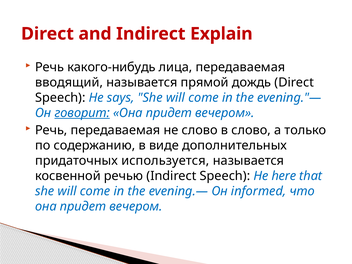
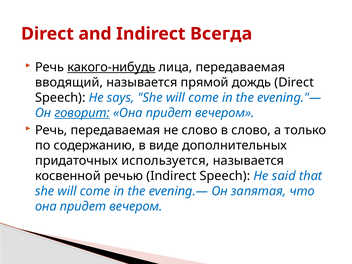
Explain: Explain -> Всегда (221, 34)
какого-нибудь underline: none -> present (111, 67)
here: here -> said (284, 176)
informed: informed -> запятая (259, 191)
